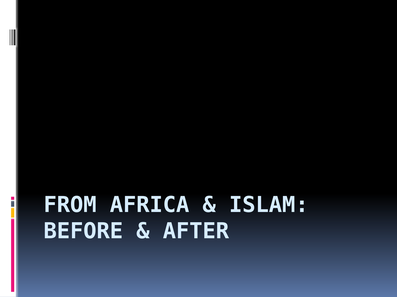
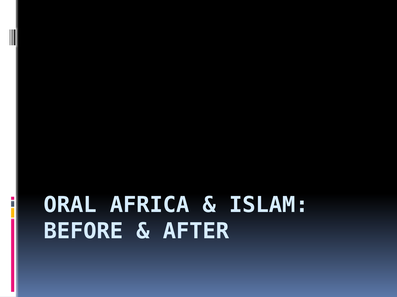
FROM: FROM -> ORAL (70, 205)
